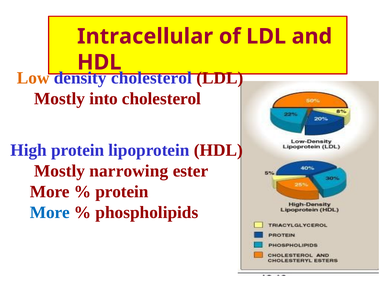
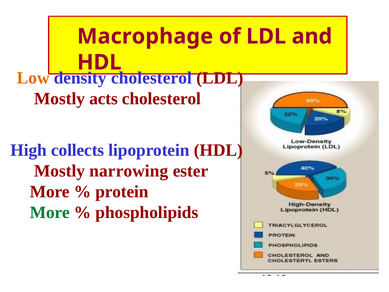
Intracellular: Intracellular -> Macrophage (145, 36)
into: into -> acts (104, 99)
High protein: protein -> collects (78, 150)
More colour: blue -> green (50, 212)
